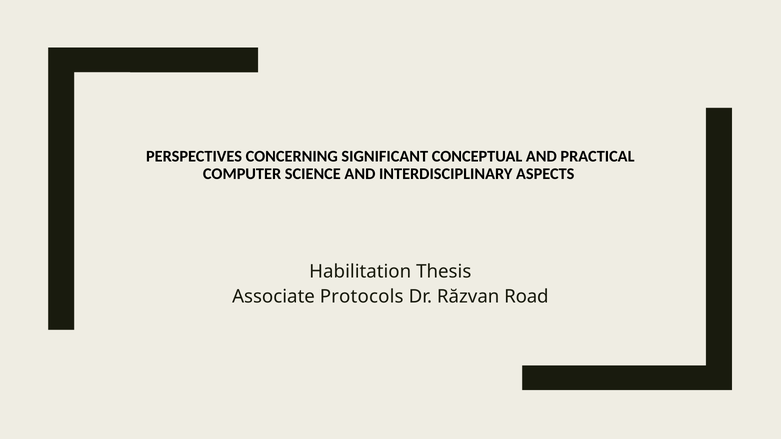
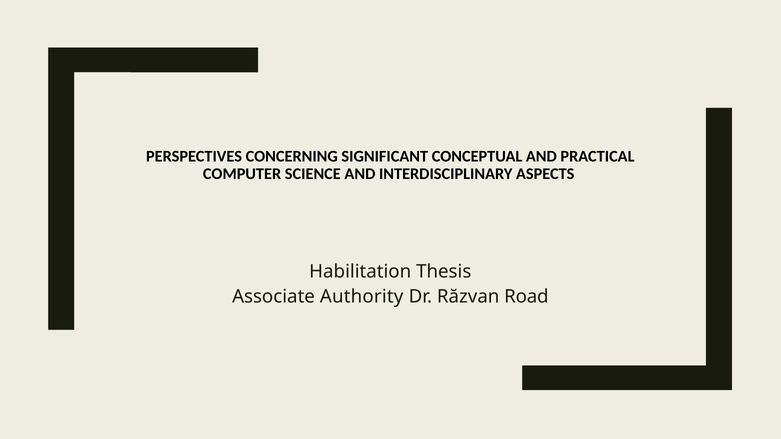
Protocols: Protocols -> Authority (362, 297)
